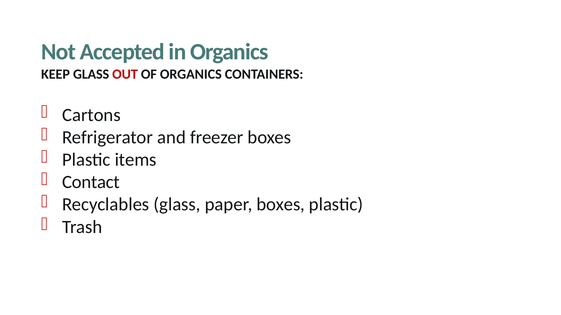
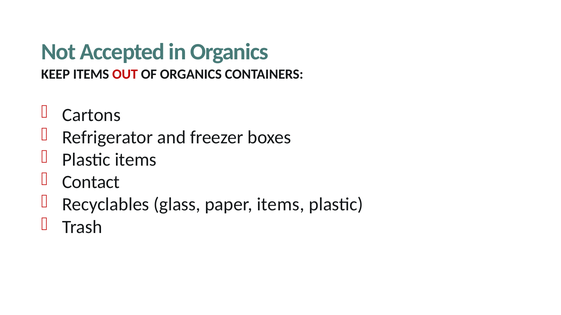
KEEP GLASS: GLASS -> ITEMS (91, 74)
paper boxes: boxes -> items (281, 205)
